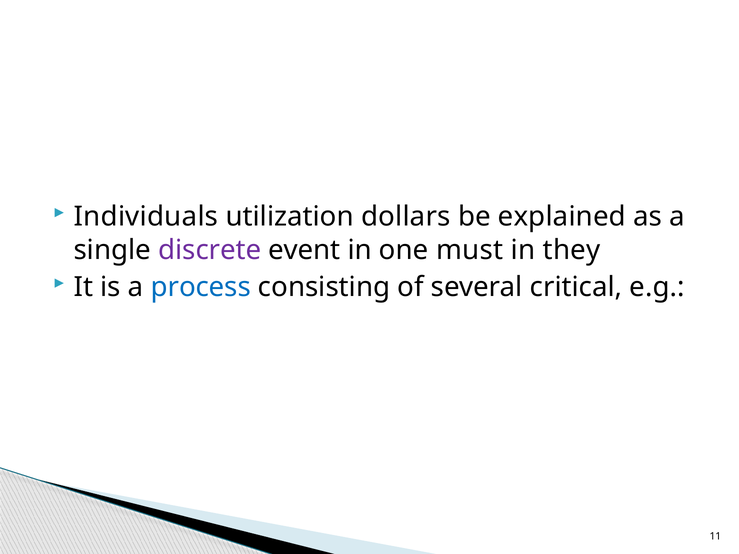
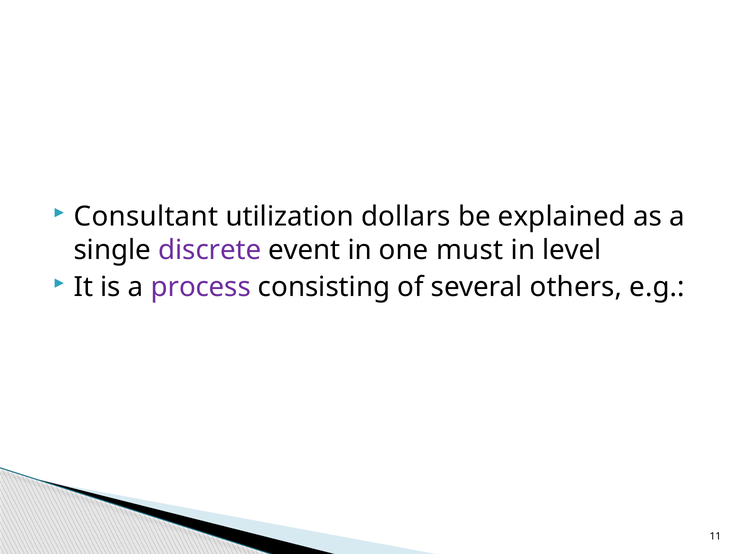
Individuals: Individuals -> Consultant (146, 217)
they: they -> level (572, 250)
process colour: blue -> purple (201, 287)
critical: critical -> others (576, 287)
